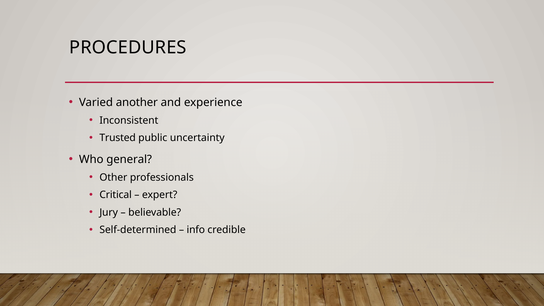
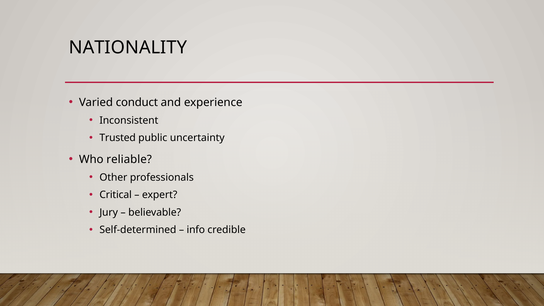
PROCEDURES: PROCEDURES -> NATIONALITY (128, 48)
another: another -> conduct (137, 102)
general: general -> reliable (129, 159)
